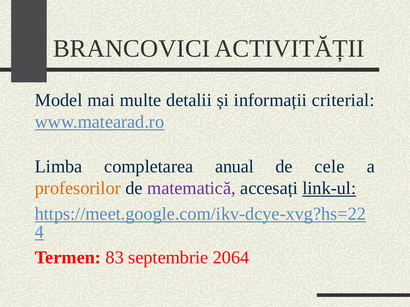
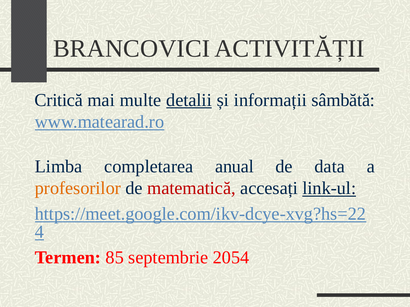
Model: Model -> Critică (59, 100)
detalii underline: none -> present (189, 100)
criterial: criterial -> sâmbătă (343, 100)
cele: cele -> data (330, 167)
matematică colour: purple -> red (191, 189)
83: 83 -> 85 (115, 258)
2064: 2064 -> 2054 (231, 258)
